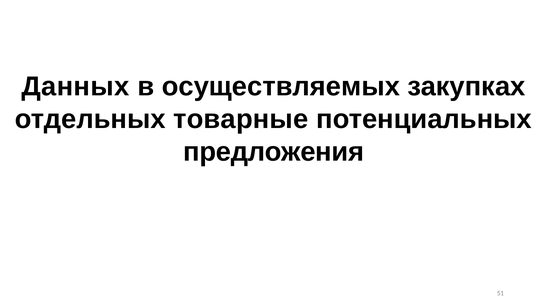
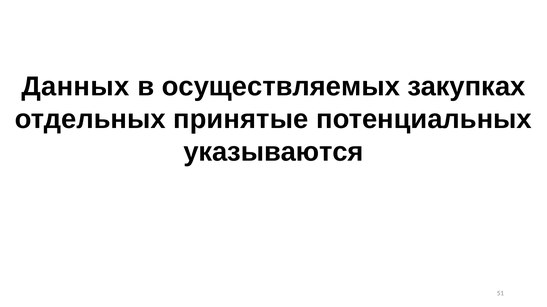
товарные: товарные -> принятые (241, 119)
предложения: предложения -> указываются (273, 152)
